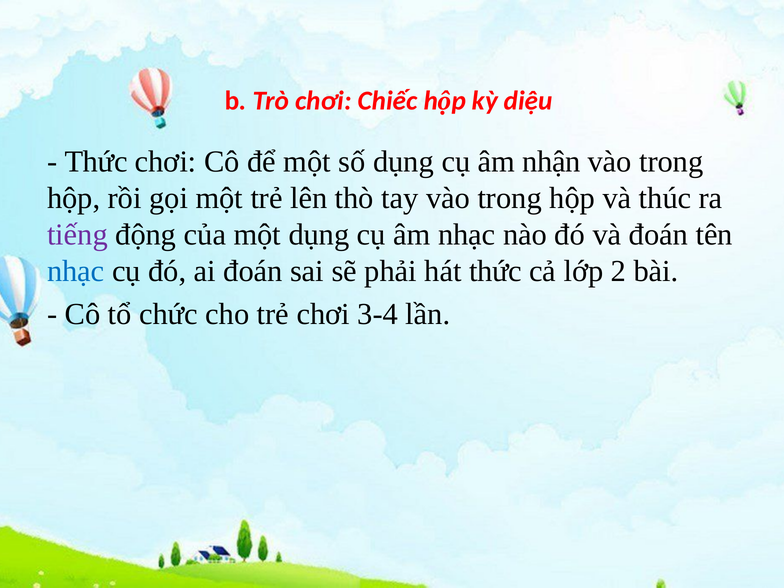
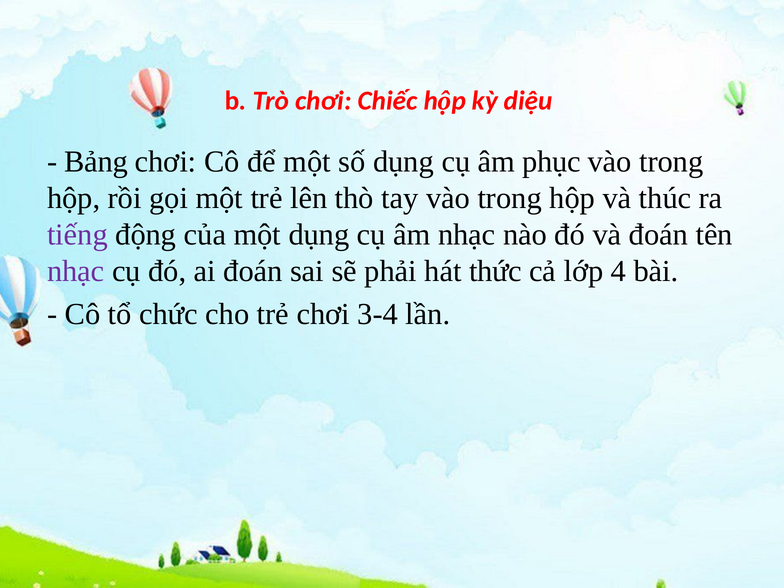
Thức: Thức -> Bảng (96, 162)
nhận: nhận -> phục (551, 162)
nhạc colour: blue -> purple (76, 271)
2: 2 -> 4 (619, 271)
